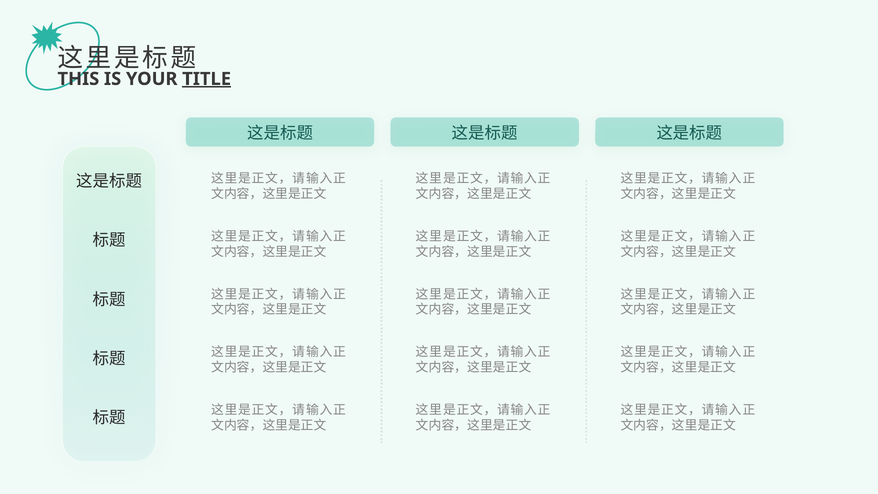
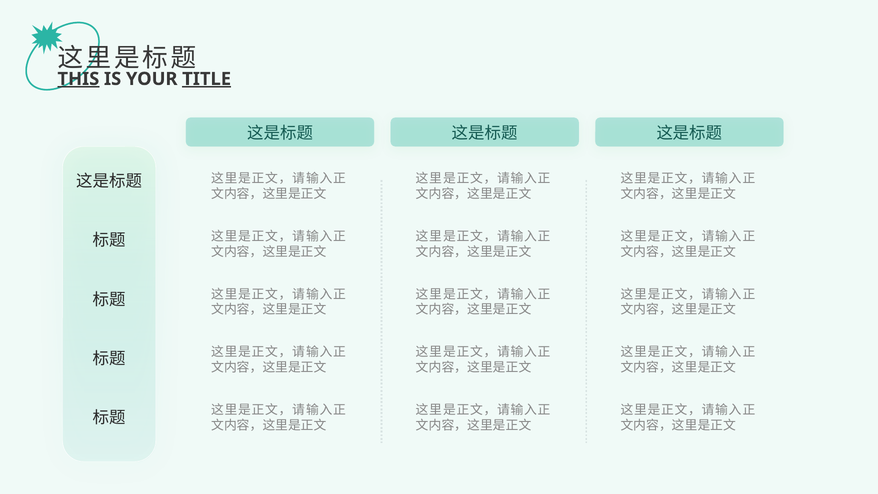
THIS underline: none -> present (78, 79)
